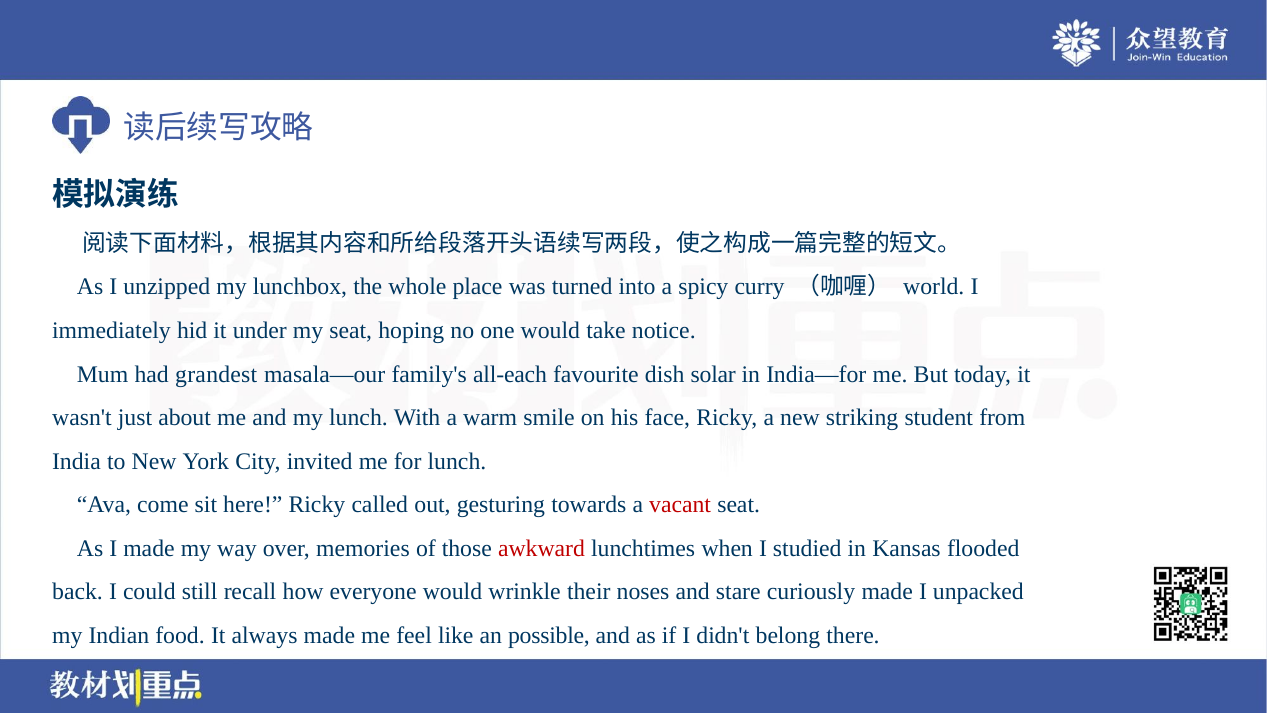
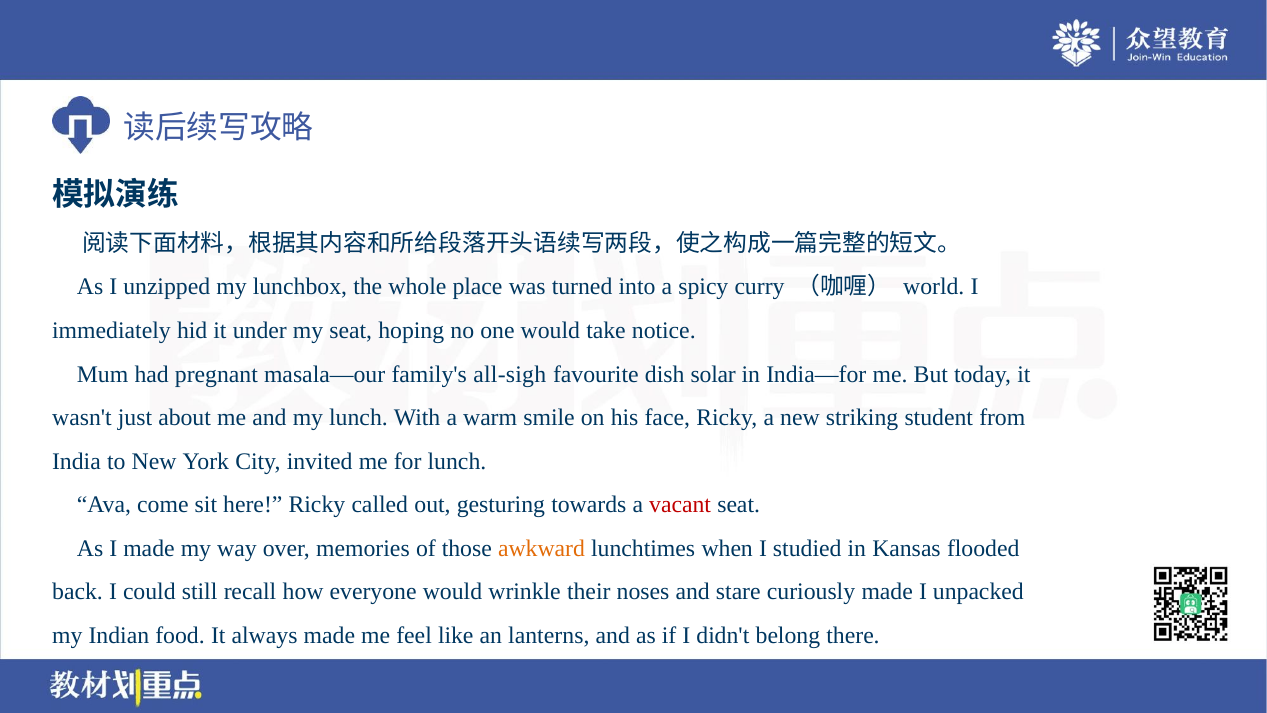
grandest: grandest -> pregnant (216, 374)
all-each: all-each -> all-sigh (510, 374)
awkward colour: red -> orange (542, 548)
possible: possible -> lanterns (549, 635)
